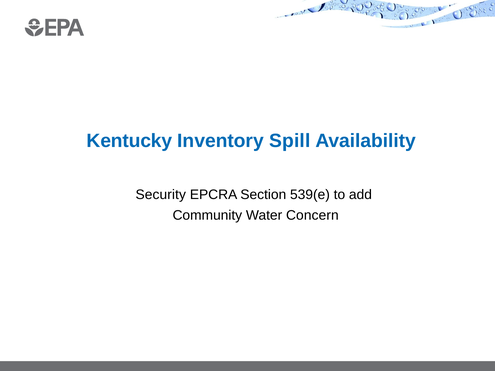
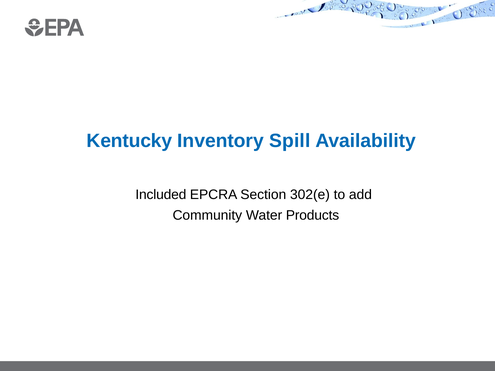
Security: Security -> Included (161, 195)
539(e: 539(e -> 302(e (310, 195)
Concern: Concern -> Products (313, 215)
